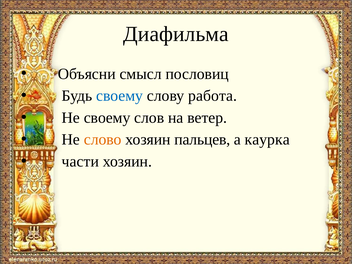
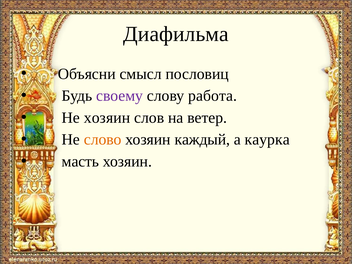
своему colour: blue -> purple (120, 96)
Не своему: своему -> хозяин (107, 118)
пальцев: пальцев -> каждый (202, 140)
части: части -> масть (80, 161)
